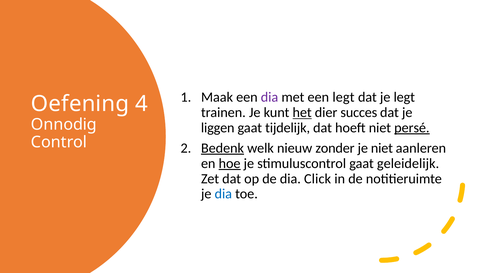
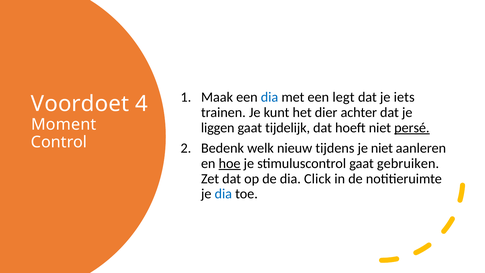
dia colour: purple -> blue (270, 97)
je legt: legt -> iets (404, 97)
Oefening: Oefening -> Voordoet (80, 104)
het underline: present -> none (302, 112)
succes: succes -> achter (359, 112)
Onnodig: Onnodig -> Moment (64, 124)
Bedenk underline: present -> none (223, 148)
zonder: zonder -> tijdens (335, 148)
geleidelijk: geleidelijk -> gebruiken (408, 163)
